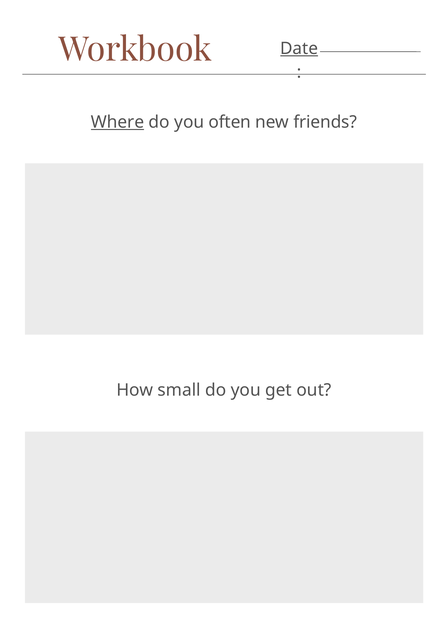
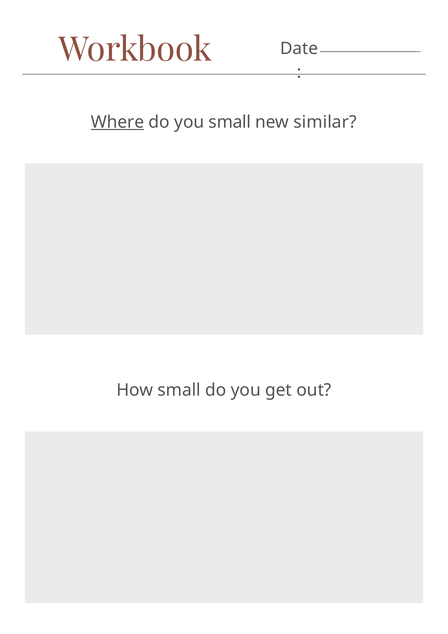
Date underline: present -> none (299, 48)
you often: often -> small (230, 122)
friends: friends -> similar (325, 122)
